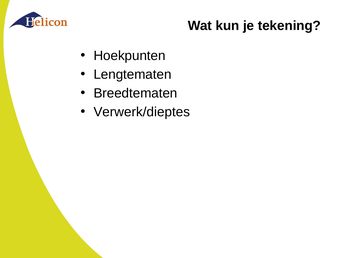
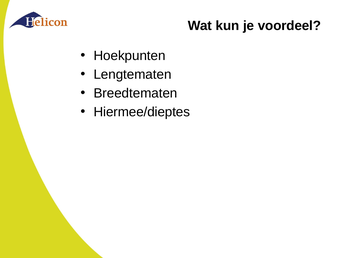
tekening: tekening -> voordeel (289, 26)
Verwerk/dieptes: Verwerk/dieptes -> Hiermee/dieptes (142, 112)
